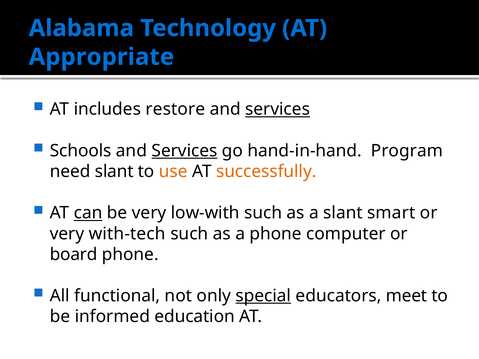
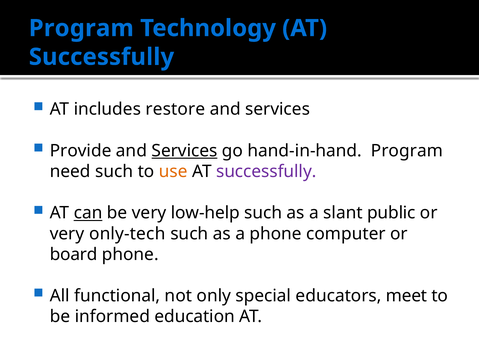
Alabama: Alabama -> Program (81, 28)
Appropriate: Appropriate -> Successfully (101, 57)
services underline: present -> none (278, 109)
Schools: Schools -> Provide (81, 151)
need slant: slant -> such (114, 172)
successfully colour: orange -> purple (266, 172)
low-with: low-with -> low-help (205, 213)
smart: smart -> public (391, 213)
with-tech: with-tech -> only-tech (127, 234)
special underline: present -> none (263, 296)
